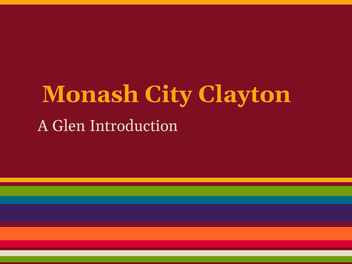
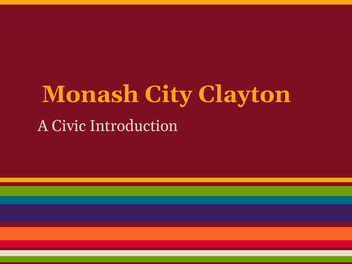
Glen: Glen -> Civic (69, 126)
